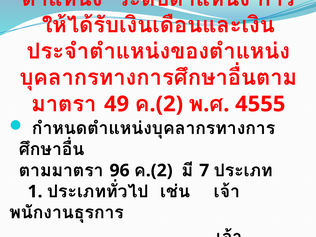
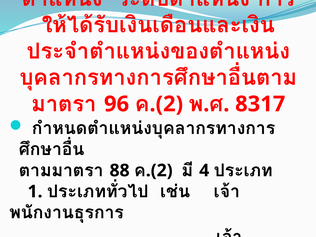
49: 49 -> 96 (117, 104)
4555: 4555 -> 8317 (260, 104)
96: 96 -> 88 (120, 171)
7: 7 -> 4 (204, 171)
